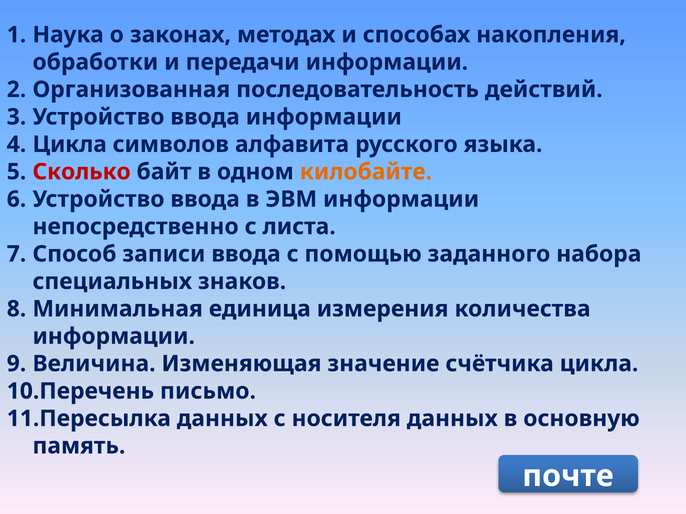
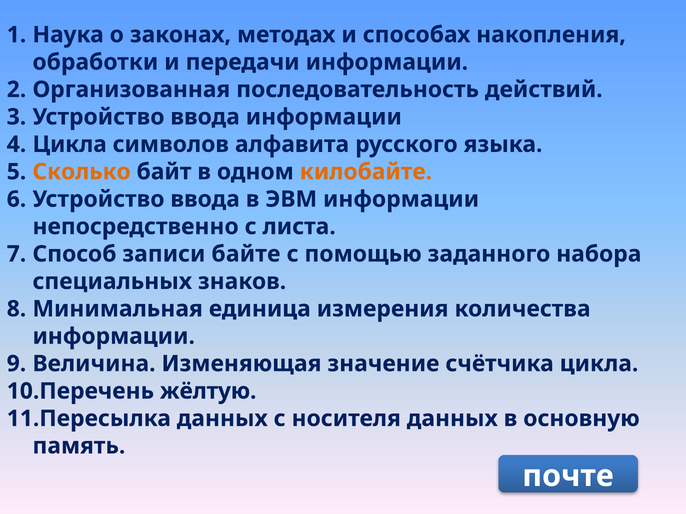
Сколько colour: red -> orange (82, 172)
записи ввода: ввода -> байте (246, 254)
письмо: письмо -> жёлтую (208, 391)
